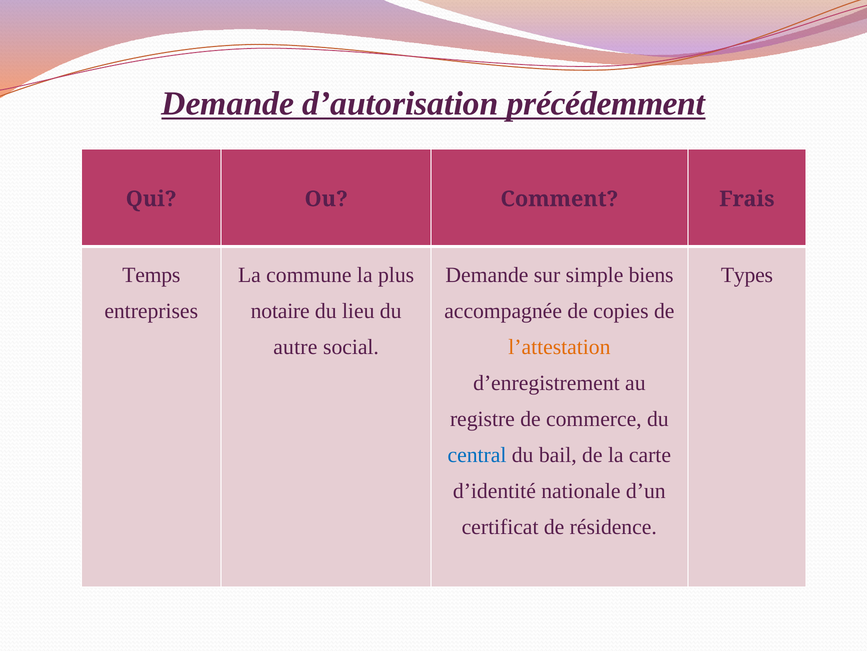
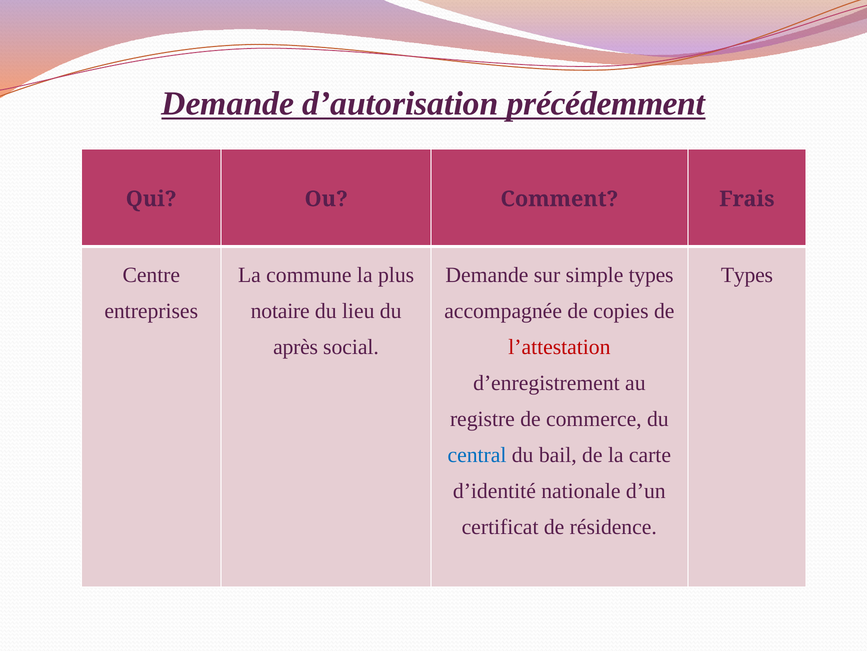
Temps: Temps -> Centre (151, 275)
simple biens: biens -> types (651, 275)
autre: autre -> après (296, 347)
l’attestation colour: orange -> red (559, 347)
